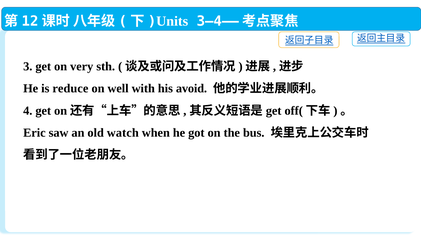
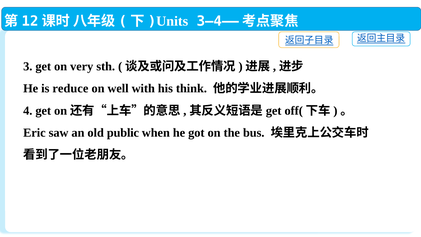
avoid: avoid -> think (191, 88)
watch: watch -> public (123, 133)
